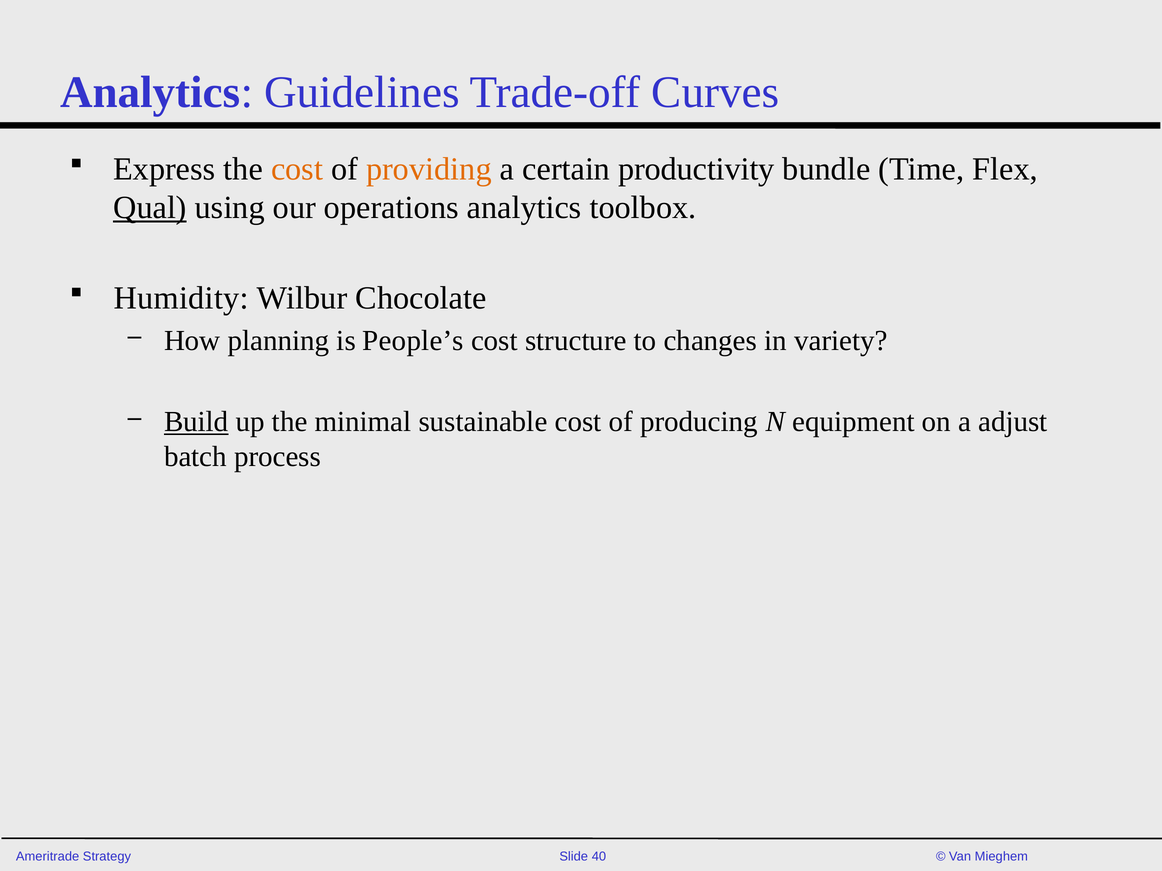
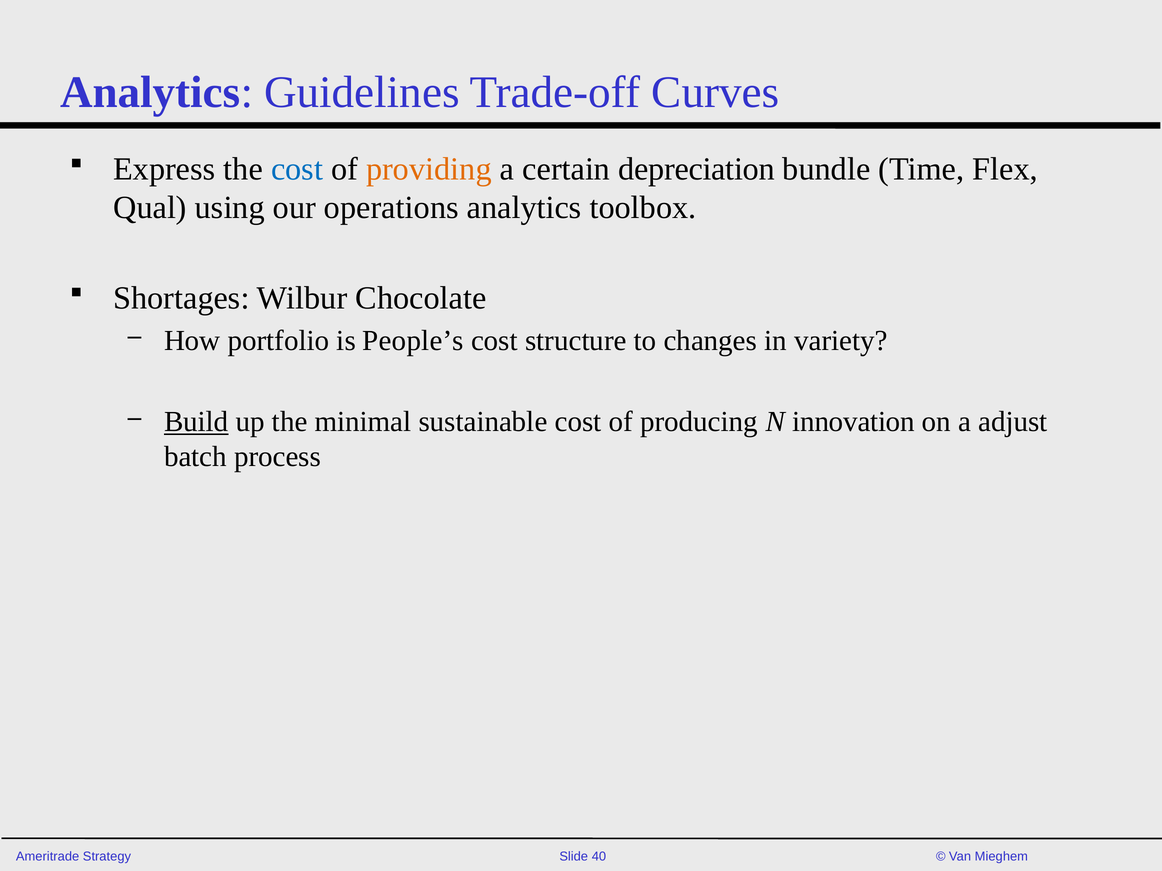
cost colour: orange -> blue (297, 169)
productivity: productivity -> depreciation (696, 169)
Qual underline: present -> none (150, 208)
Humidity: Humidity -> Shortages (181, 298)
planning: planning -> portfolio (278, 341)
equipment: equipment -> innovation (854, 422)
